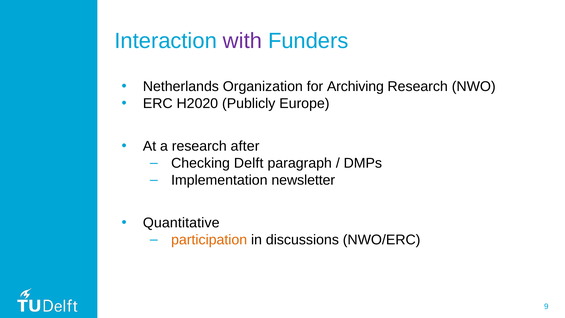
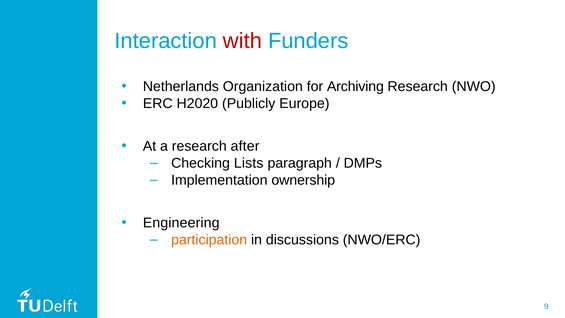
with colour: purple -> red (242, 41)
Delft: Delft -> Lists (249, 163)
newsletter: newsletter -> ownership (303, 180)
Quantitative: Quantitative -> Engineering (181, 223)
